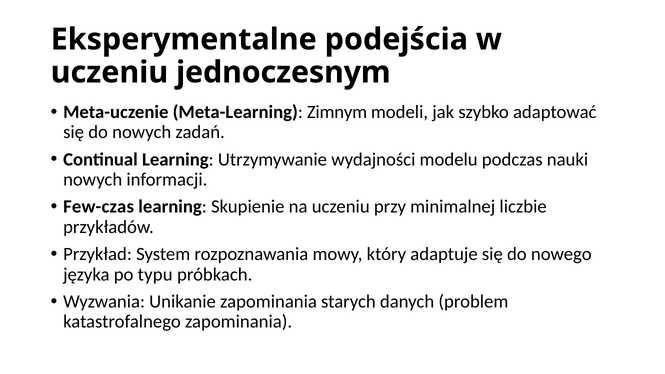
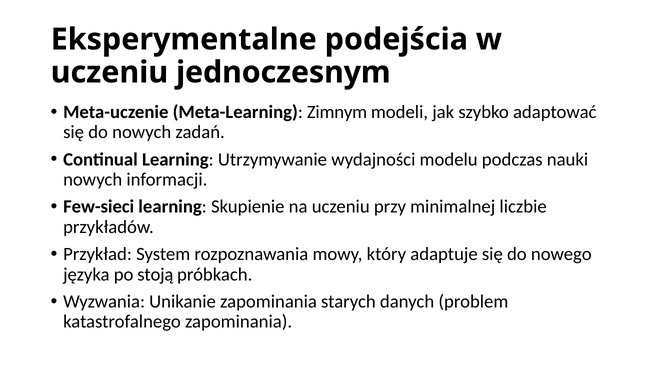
Few-czas: Few-czas -> Few-sieci (99, 207)
typu: typu -> stoją (155, 274)
